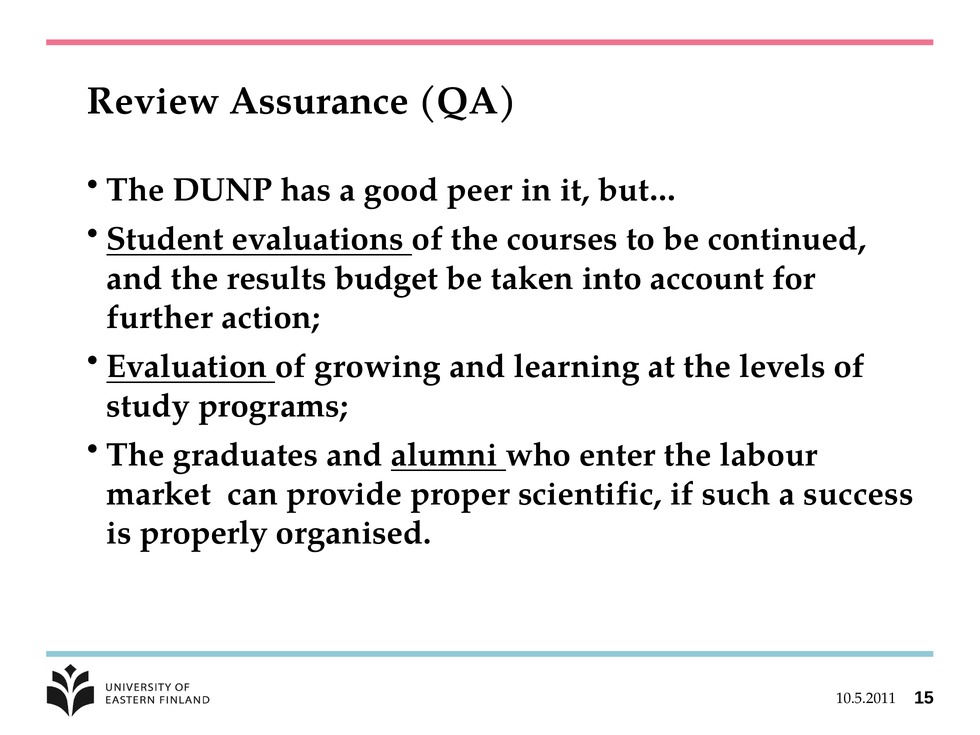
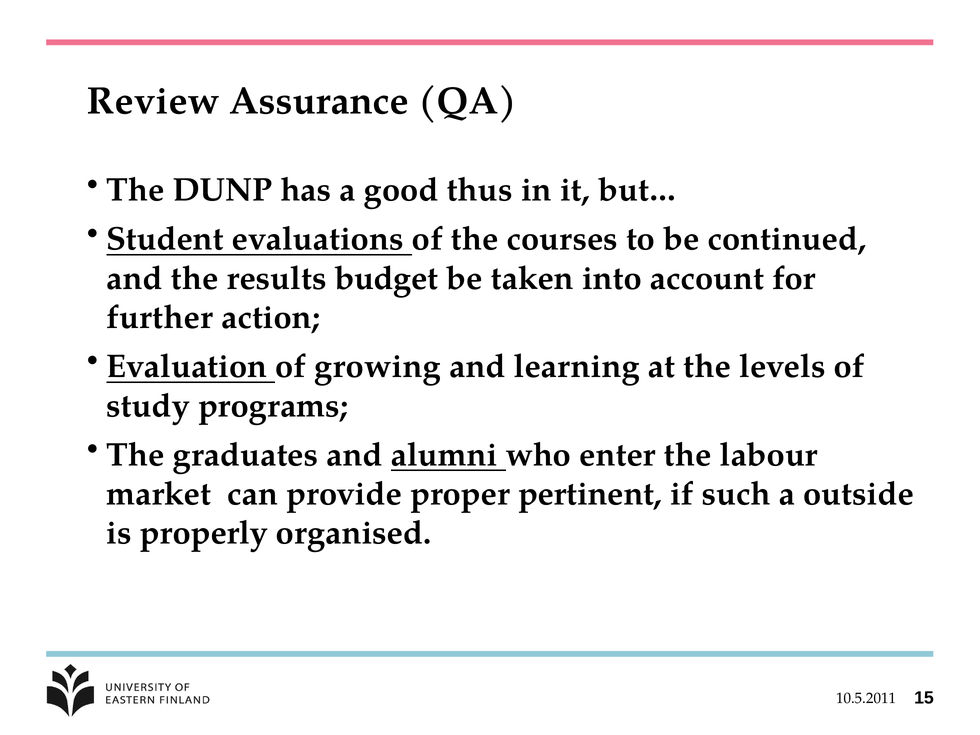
peer: peer -> thus (480, 190)
scientific: scientific -> pertinent (590, 494)
success: success -> outside (859, 494)
